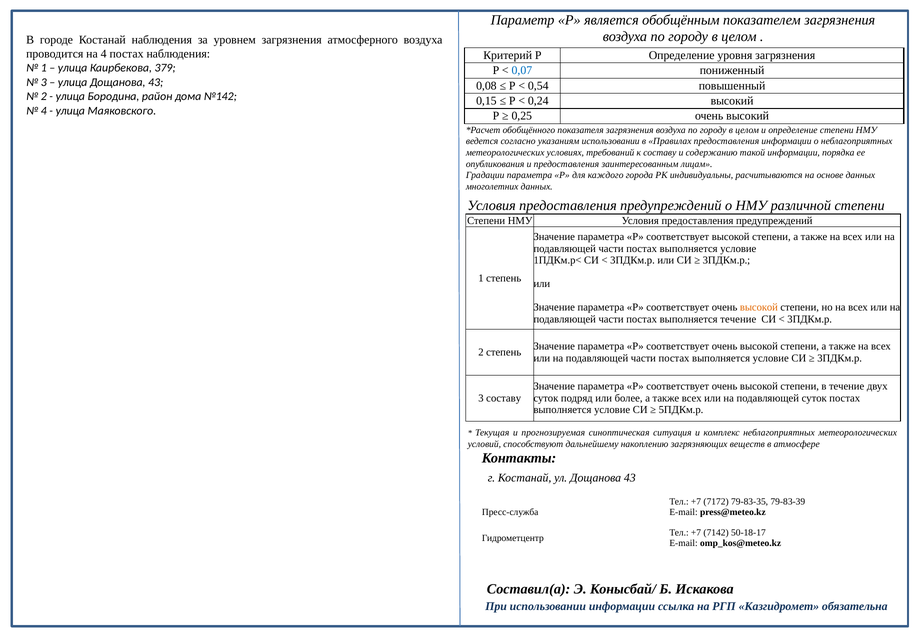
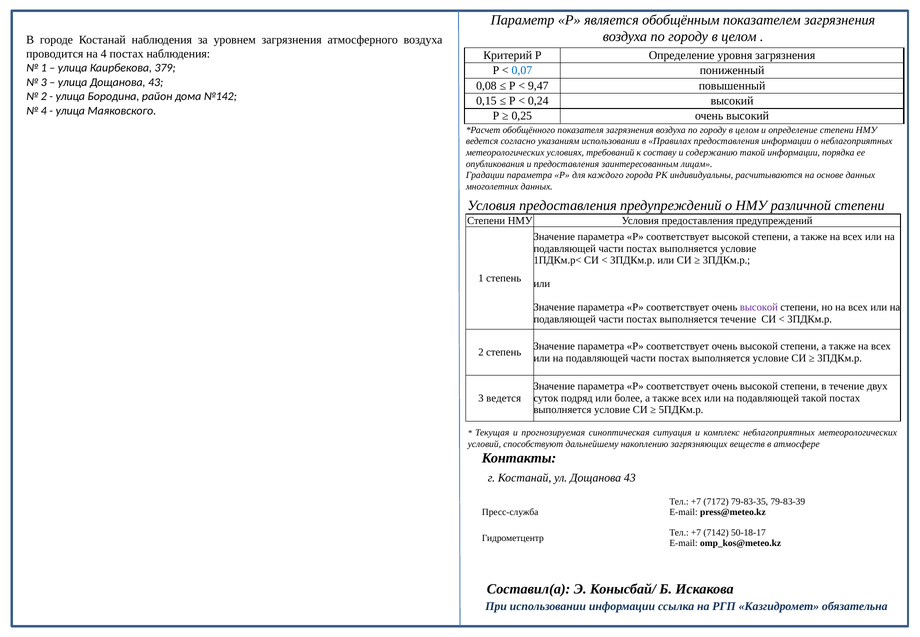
0,54: 0,54 -> 9,47 (538, 86)
высокой colour: orange -> purple (759, 307)
3 составу: составу -> ведется (504, 398)
подавляющей суток: суток -> такой (814, 398)
